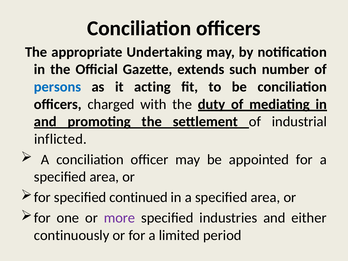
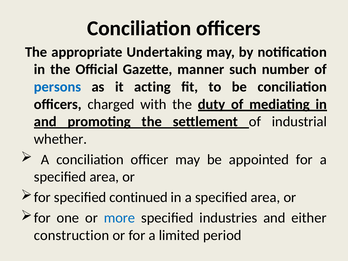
extends: extends -> manner (201, 69)
inflicted: inflicted -> whether (60, 139)
more colour: purple -> blue (120, 218)
continuously: continuously -> construction (72, 235)
